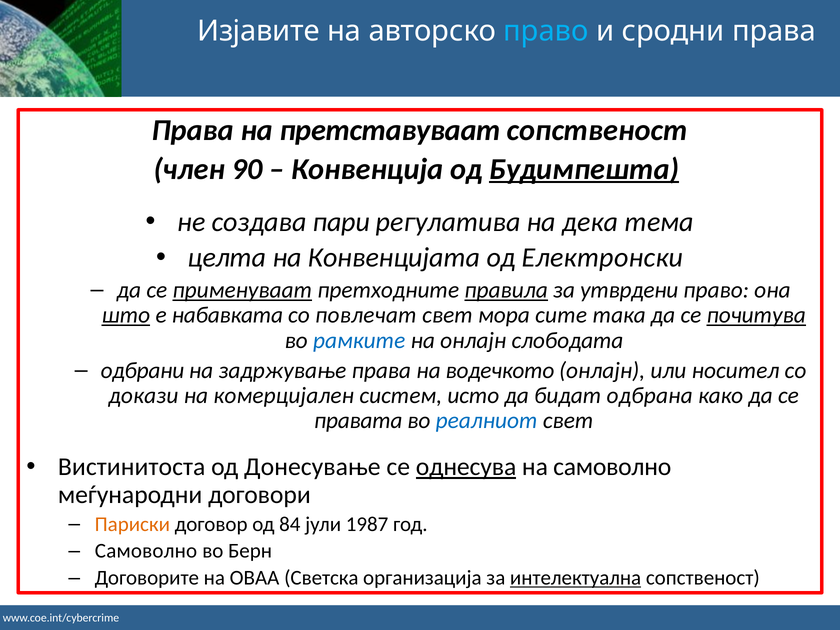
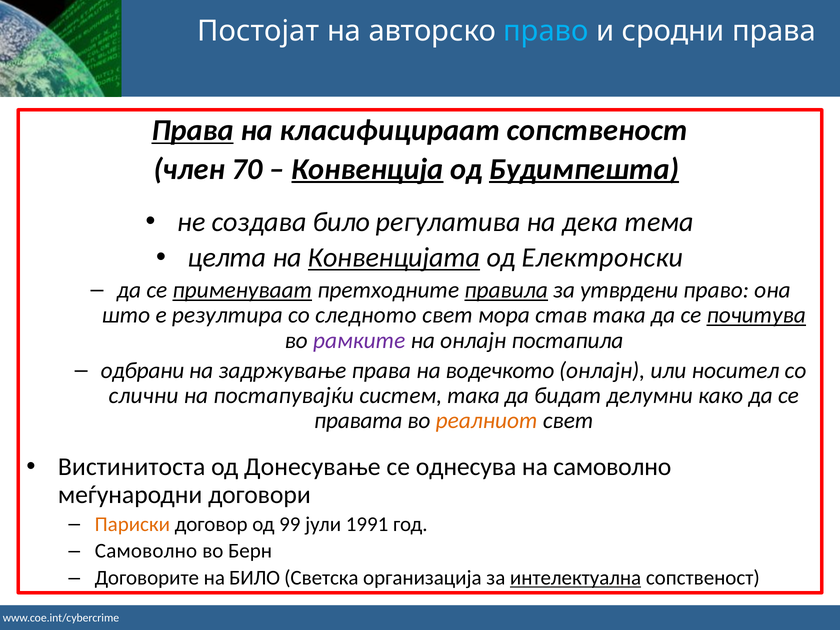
Изјавите: Изјавите -> Постојат (258, 31)
Права underline: none -> present (193, 130)
претставуваат: претставуваат -> класифицираат (390, 130)
90: 90 -> 70 (247, 169)
Конвенција underline: none -> present (367, 169)
создава пари: пари -> било (341, 222)
Конвенцијата underline: none -> present (394, 258)
што underline: present -> none (126, 315)
набавката: набавката -> резултира (227, 315)
повлечат: повлечат -> следното (366, 315)
сите: сите -> став (561, 315)
рамките colour: blue -> purple (359, 340)
слободата: слободата -> постапила (567, 340)
докази: докази -> слични (143, 395)
комерцијален: комерцијален -> постапувајќи (284, 395)
систем исто: исто -> така (473, 395)
одбрана: одбрана -> делумни (650, 395)
реалниот colour: blue -> orange (487, 421)
однесува underline: present -> none (466, 467)
84: 84 -> 99 (290, 524)
1987: 1987 -> 1991 (367, 524)
на ОВАА: ОВАА -> БИЛО (255, 578)
